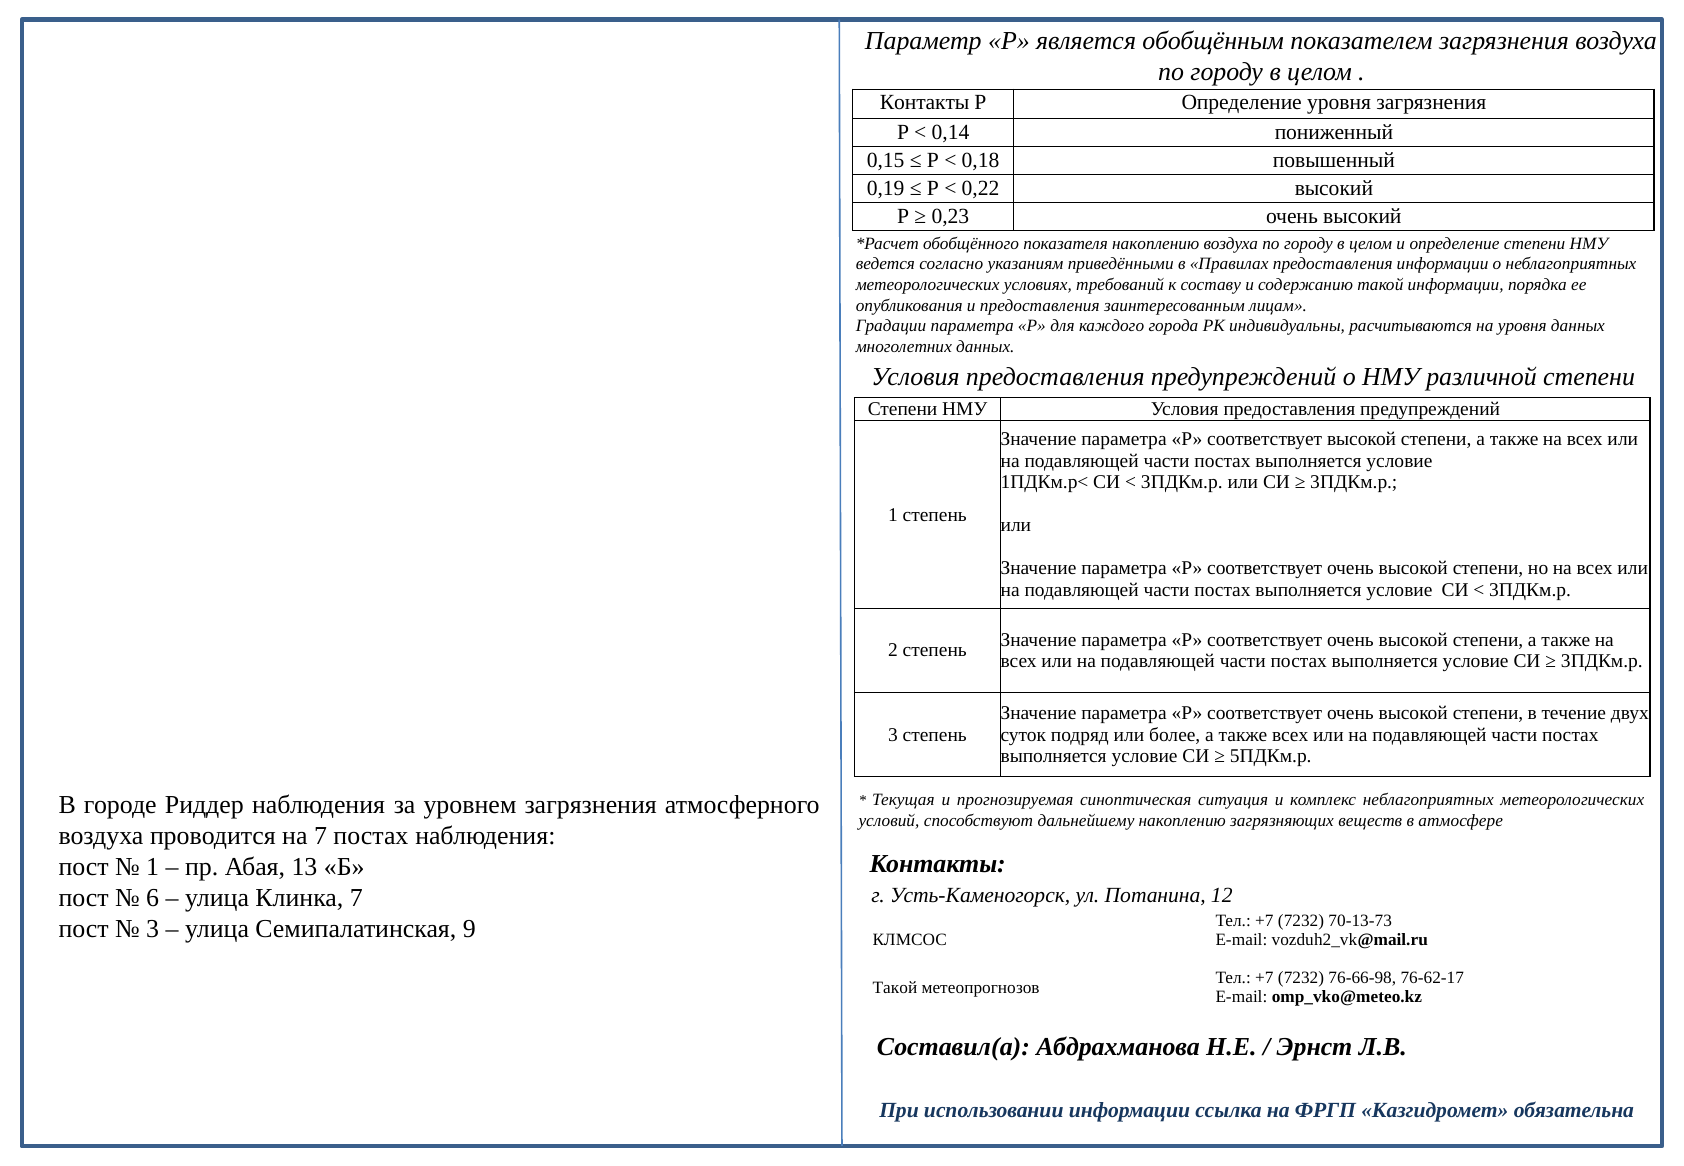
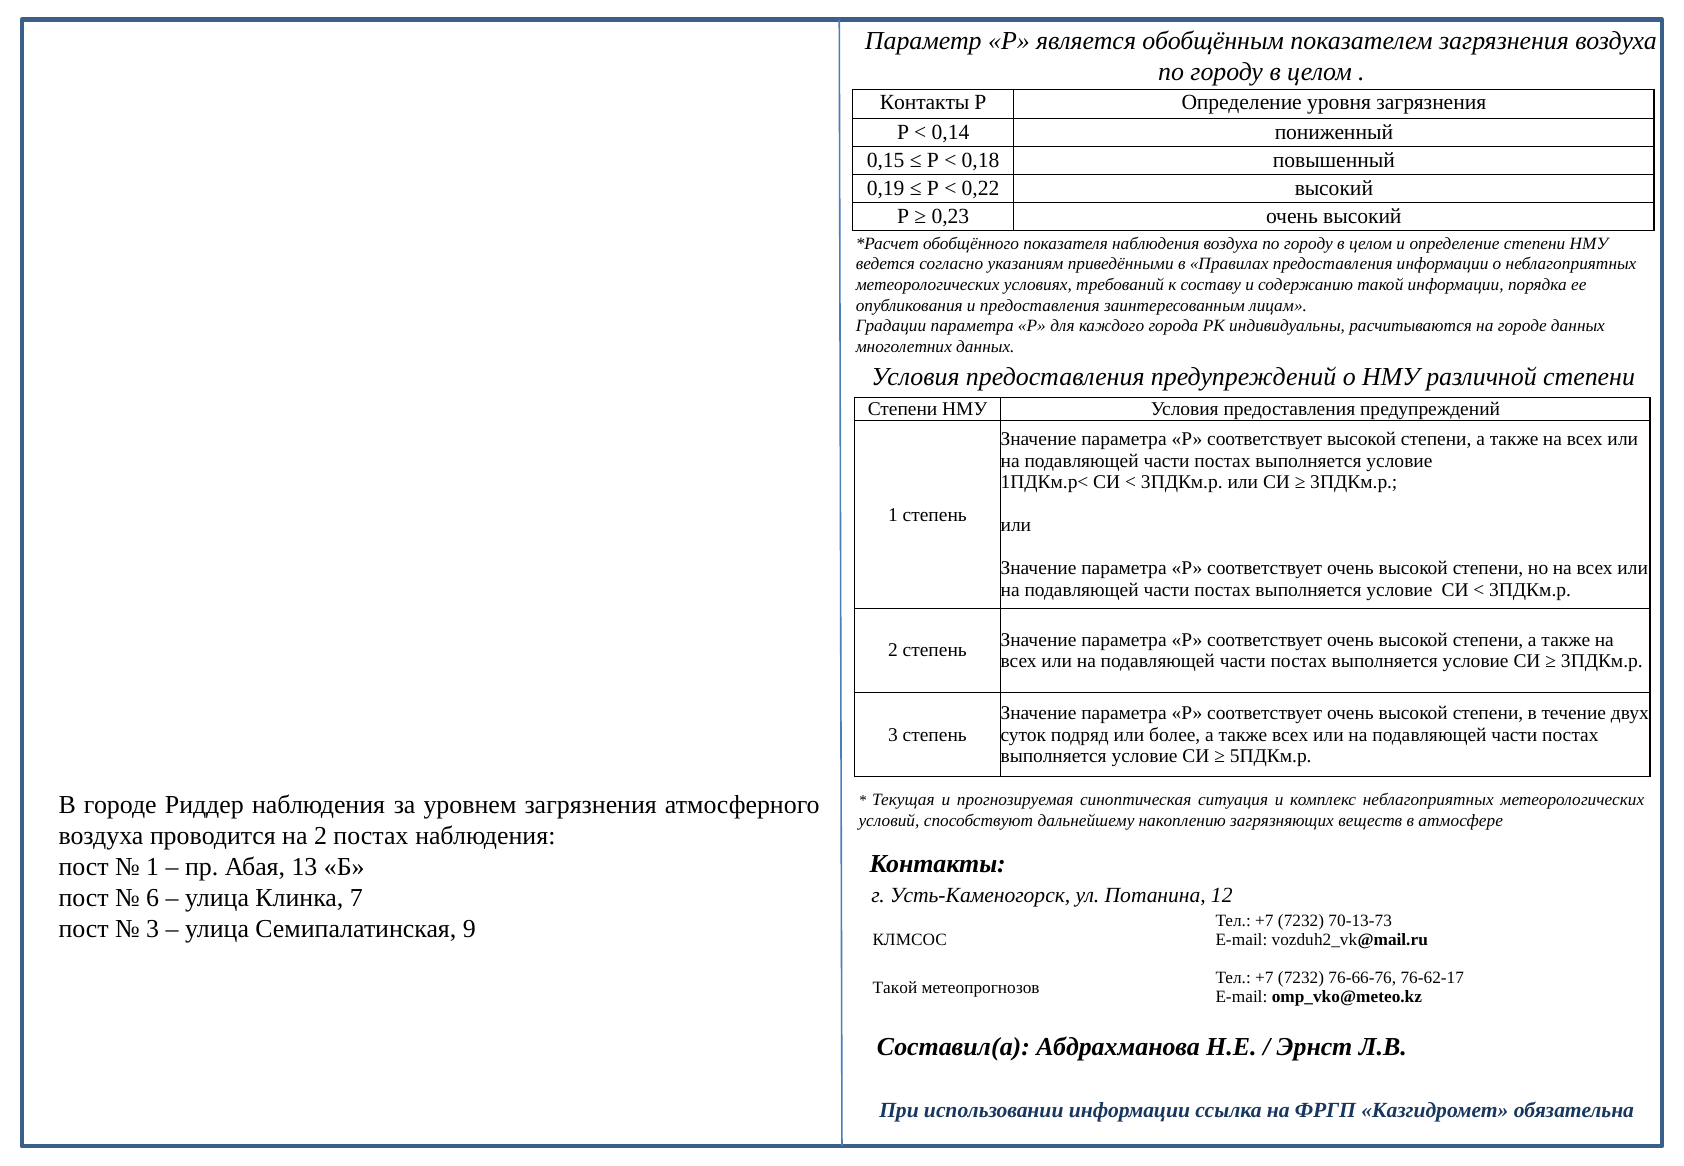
показателя накоплению: накоплению -> наблюдения (1156, 243)
на уровня: уровня -> городе (1522, 326)
на 7: 7 -> 2 (320, 836)
76-66-98: 76-66-98 -> 76-66-76 (1362, 978)
